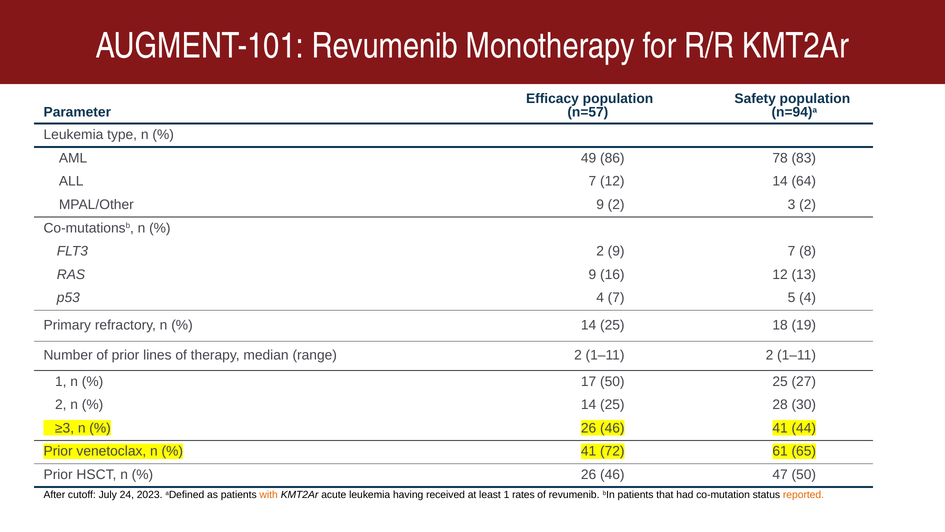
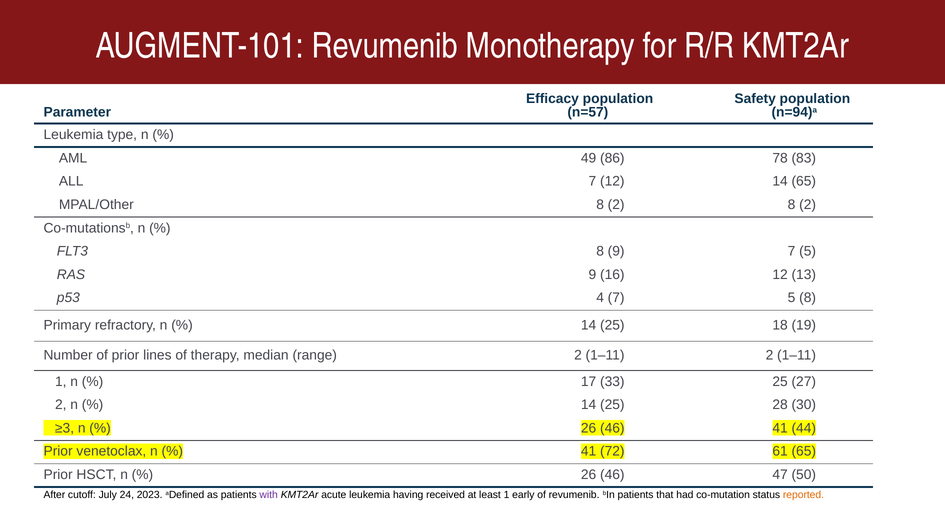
14 64: 64 -> 65 (804, 181)
MPAL/Other 9: 9 -> 8 (600, 204)
2 3: 3 -> 8 (792, 204)
FLT3 2: 2 -> 8 (600, 251)
9 7 8: 8 -> 5 (808, 251)
5 4: 4 -> 8 (808, 298)
17 50: 50 -> 33 (612, 381)
with colour: orange -> purple (269, 494)
rates: rates -> early (523, 494)
